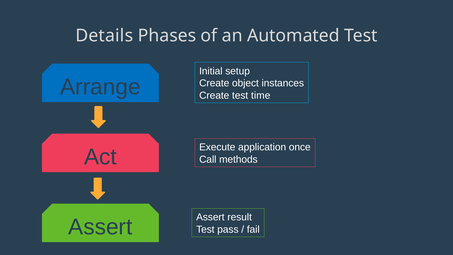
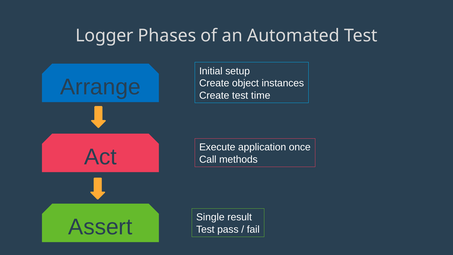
Details: Details -> Logger (104, 36)
Assert: Assert -> Single (210, 217)
